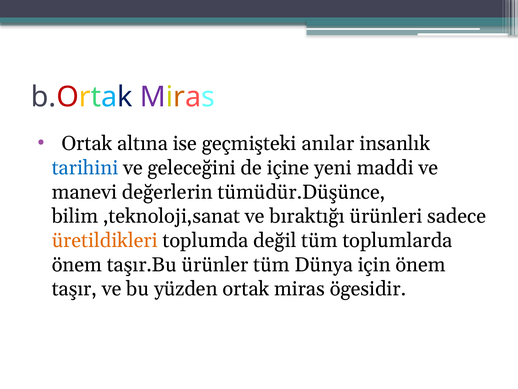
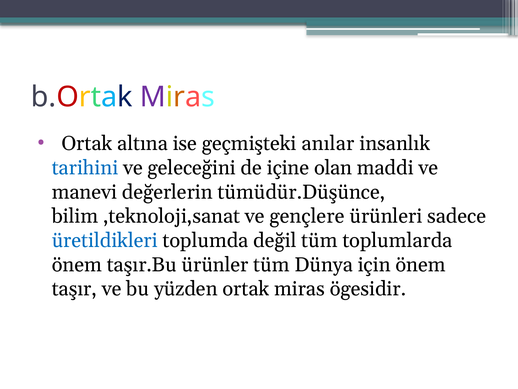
yeni: yeni -> olan (333, 168)
bıraktığı: bıraktığı -> gençlere (307, 216)
üretildikleri colour: orange -> blue (105, 240)
